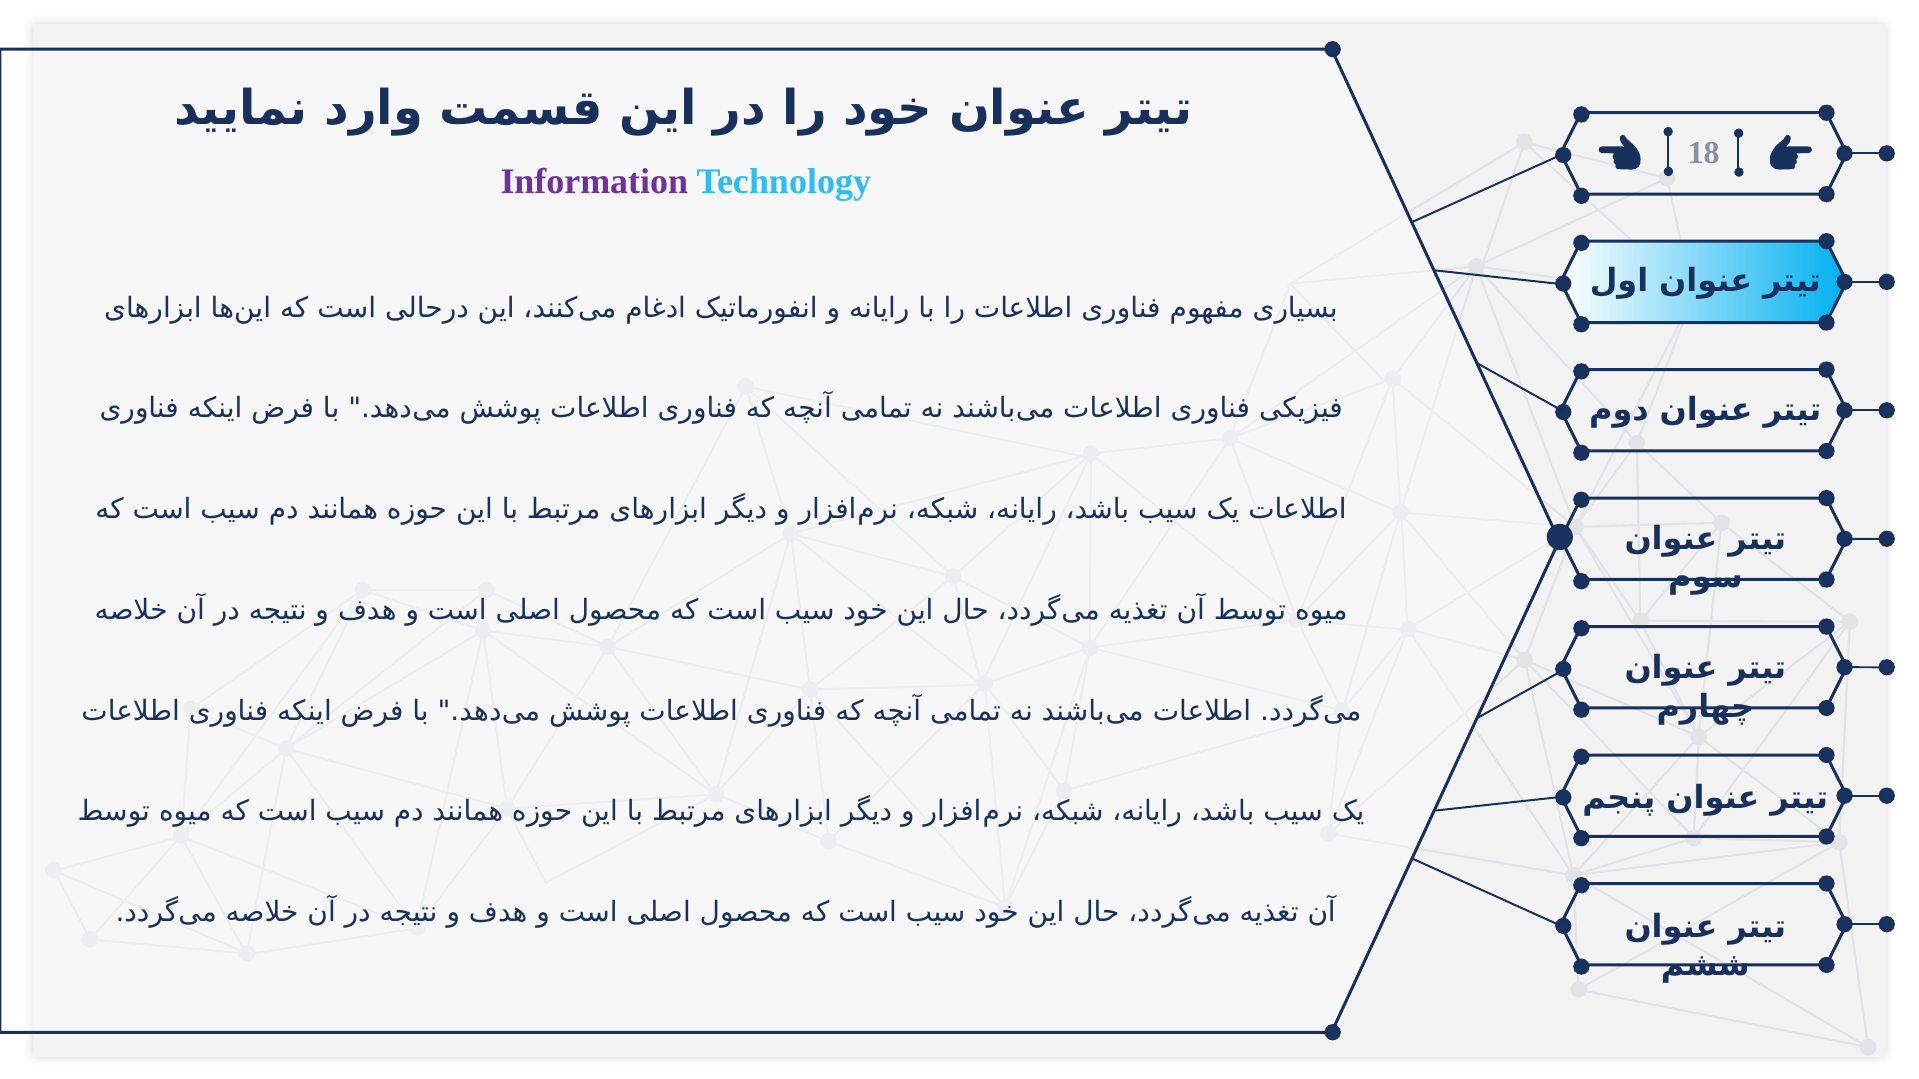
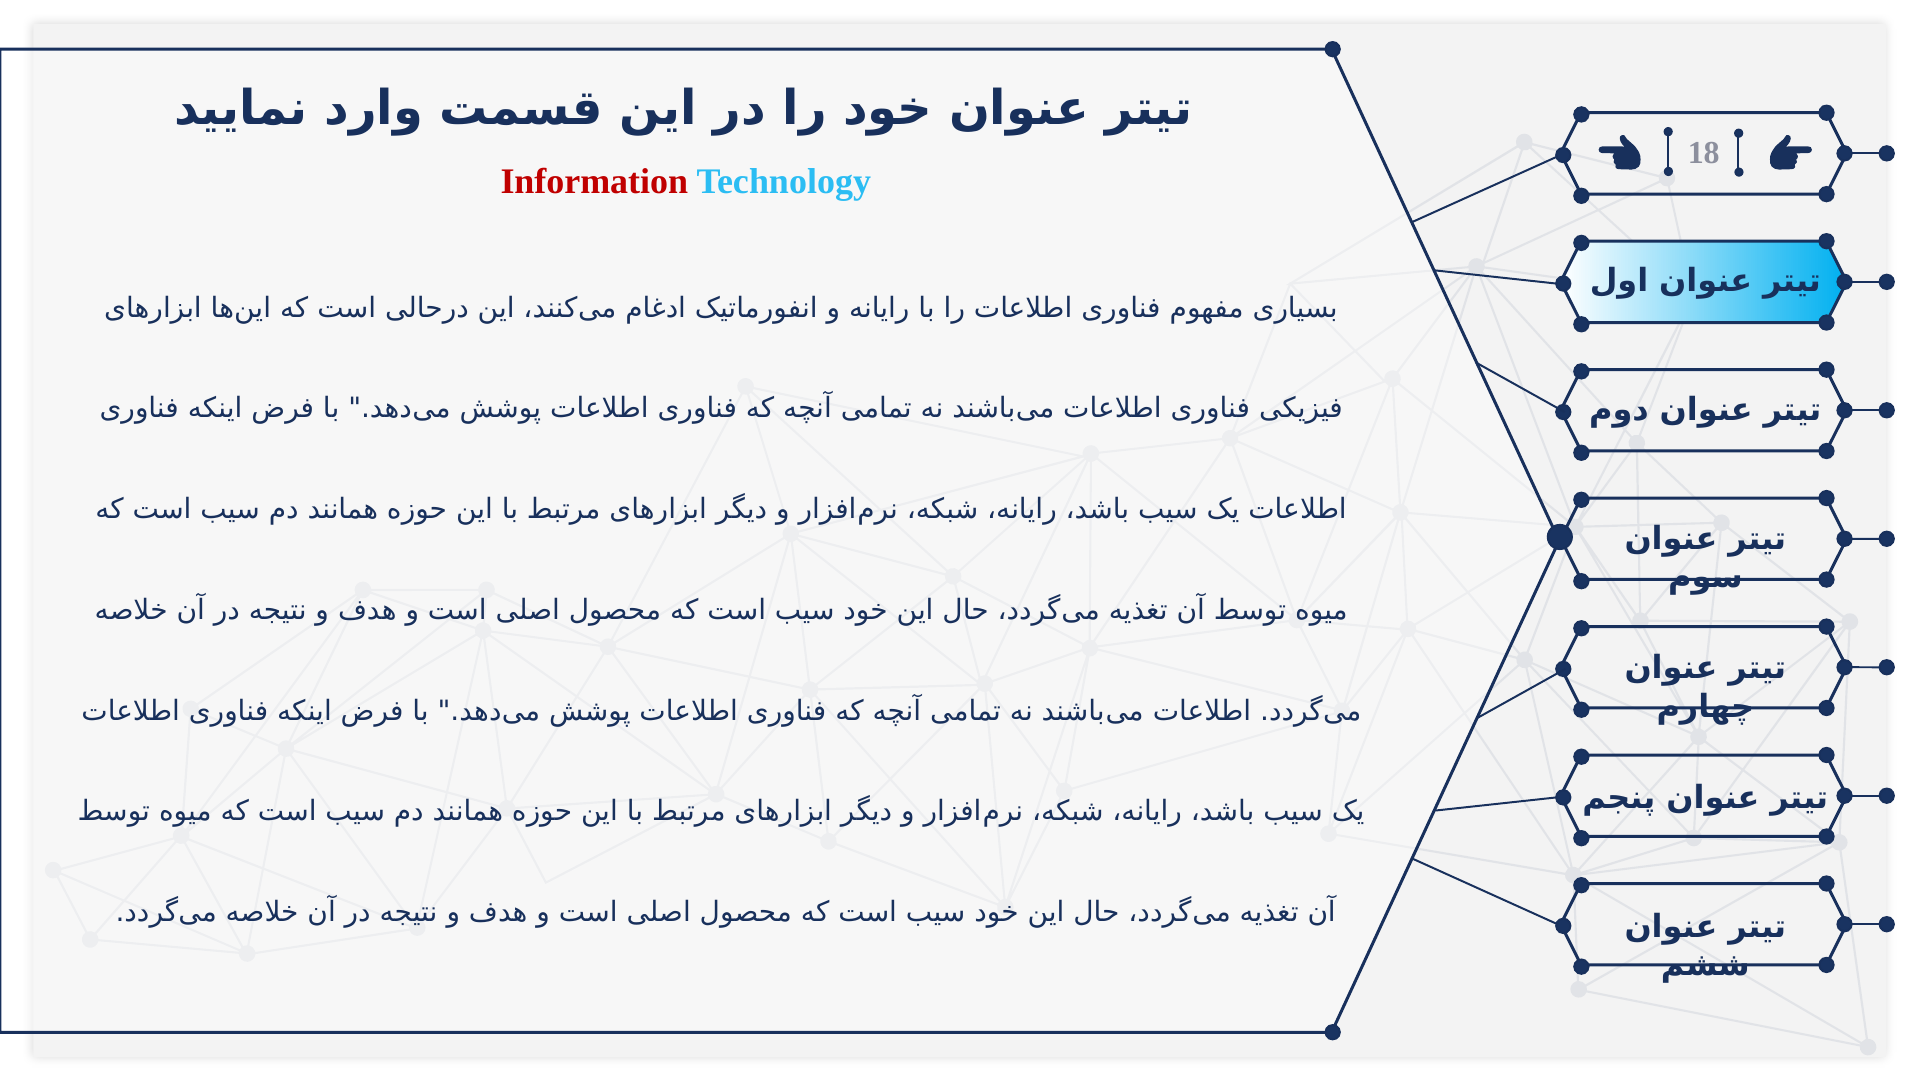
Information colour: purple -> red (594, 182)
